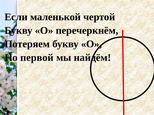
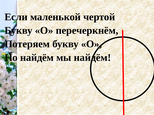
Но первой: первой -> найдём (37, 58)
